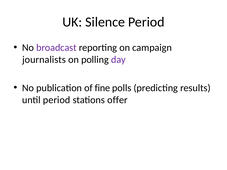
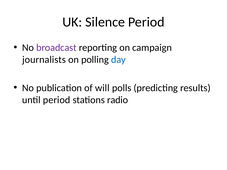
day colour: purple -> blue (118, 60)
fine: fine -> will (102, 88)
offer: offer -> radio (118, 100)
